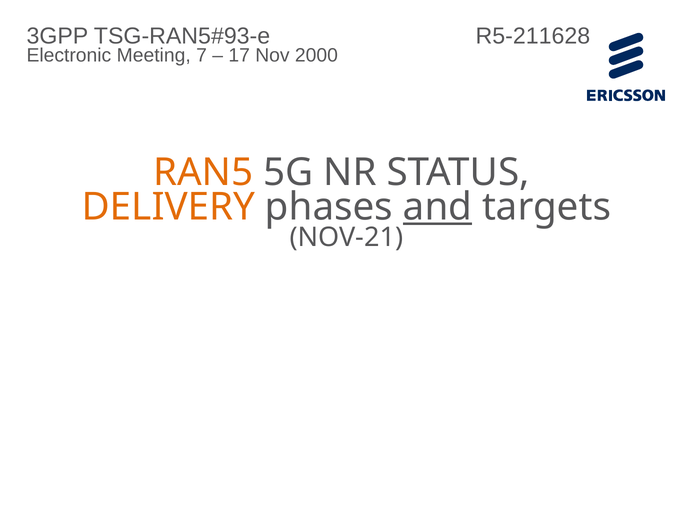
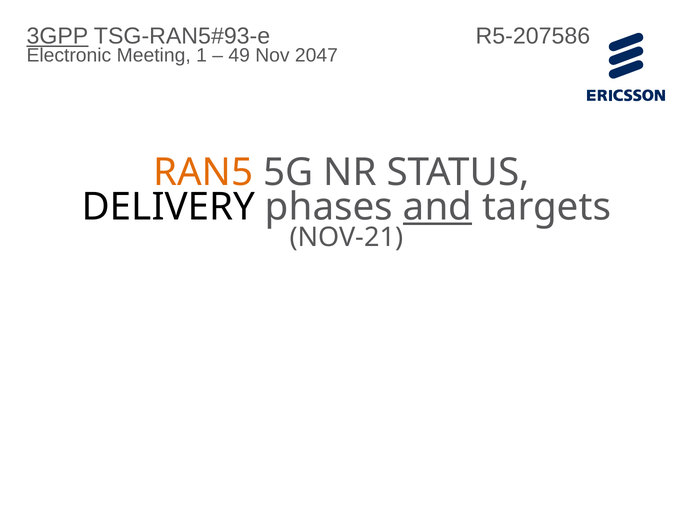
3GPP underline: none -> present (57, 36)
R5-211628: R5-211628 -> R5-207586 (533, 36)
7: 7 -> 1 (202, 56)
17: 17 -> 49 (239, 56)
2000: 2000 -> 2047 (316, 56)
DELIVERY colour: orange -> black (168, 207)
